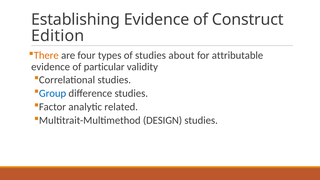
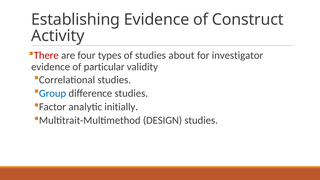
Edition: Edition -> Activity (58, 36)
There colour: orange -> red (46, 55)
attributable: attributable -> investigator (237, 55)
related: related -> initially (121, 107)
